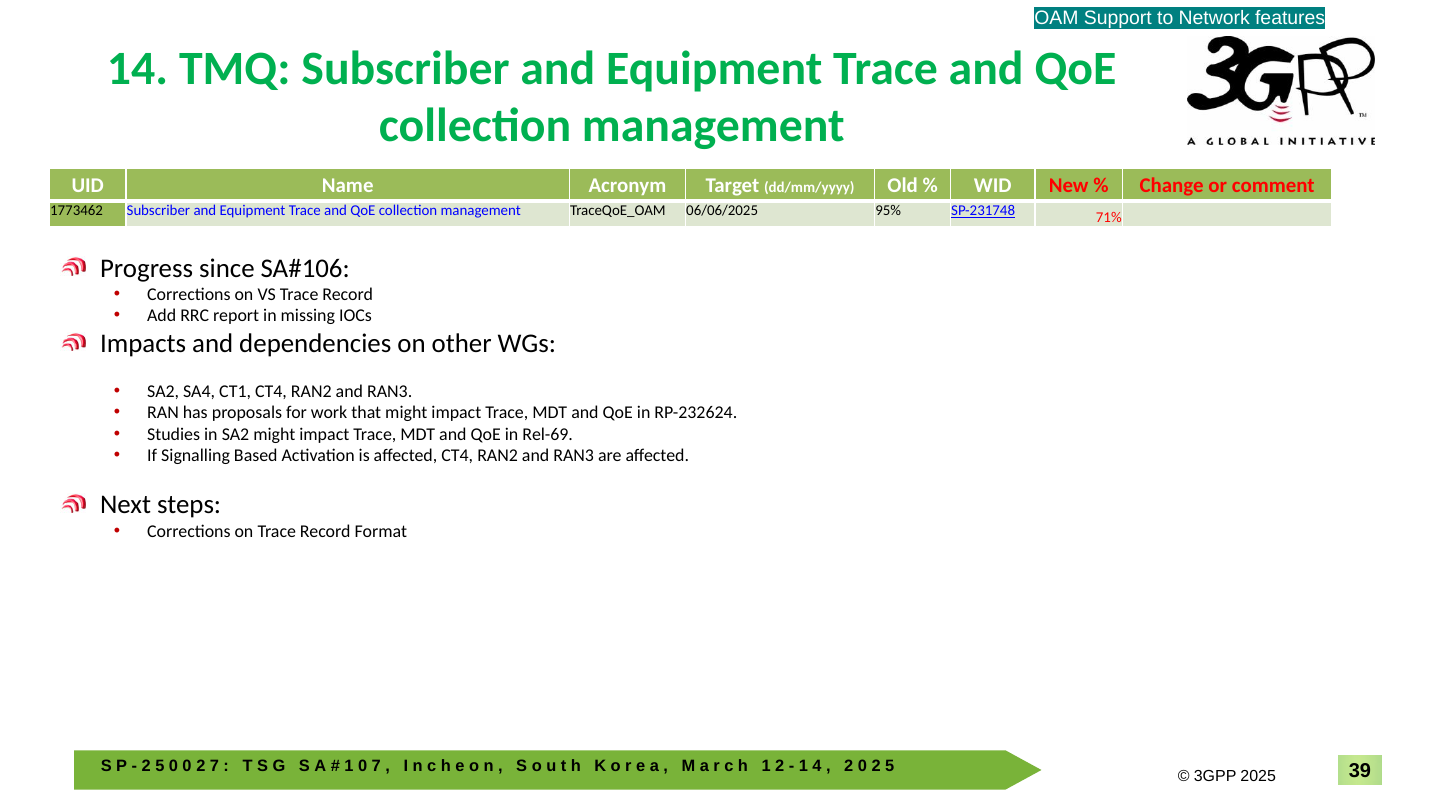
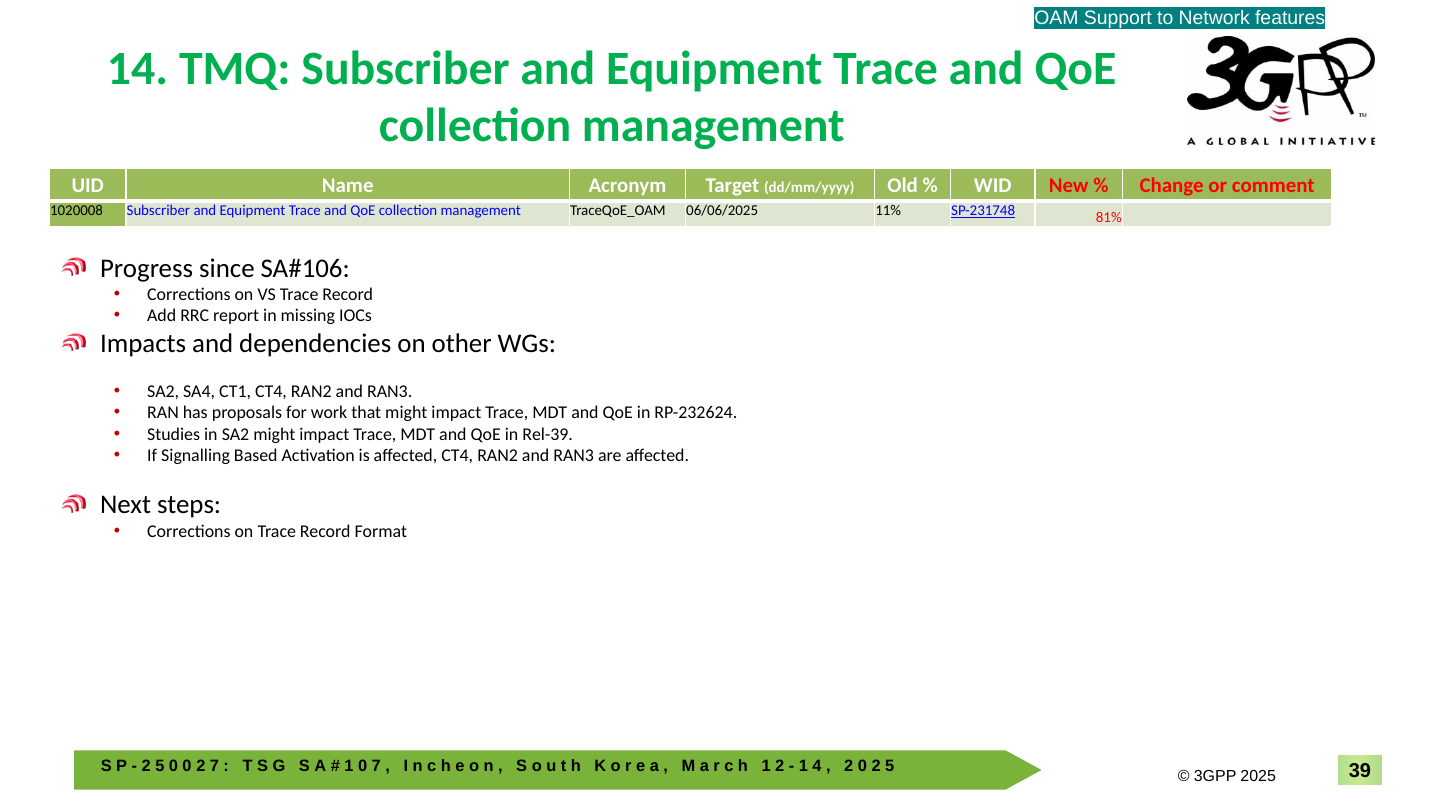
1773462: 1773462 -> 1020008 (77, 211)
95%: 95% -> 11% (888, 211)
71%: 71% -> 81% (1109, 218)
Rel-69: Rel-69 -> Rel-39 (548, 434)
